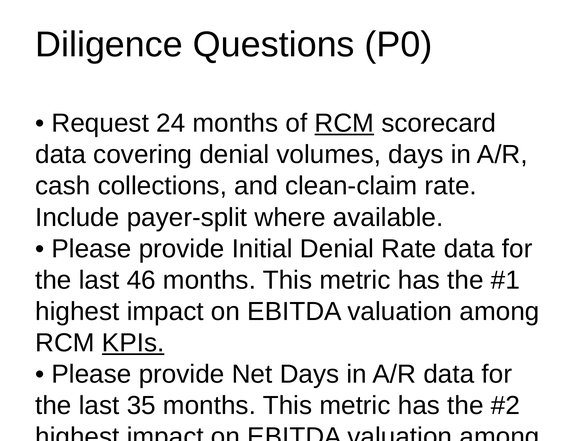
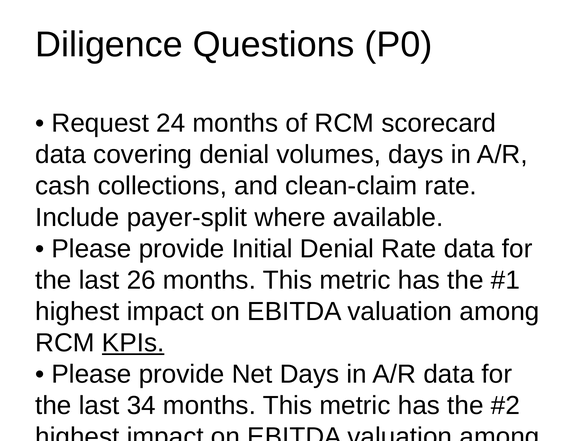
RCM underline: present -> none (344, 123)
46: 46 -> 26 (141, 280)
35: 35 -> 34 (141, 406)
